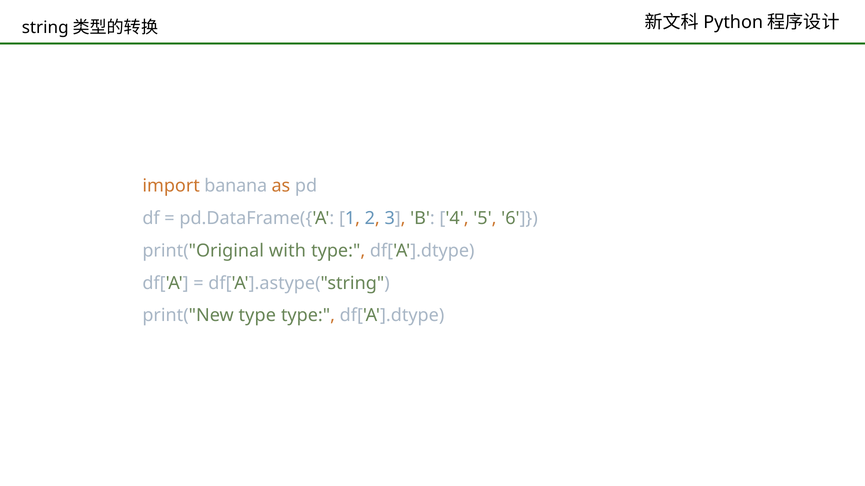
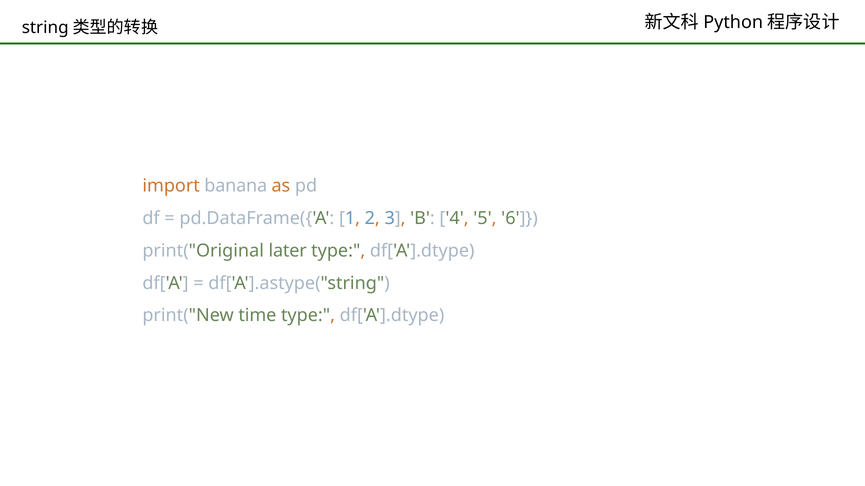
with: with -> later (288, 251)
print("New type: type -> time (257, 316)
